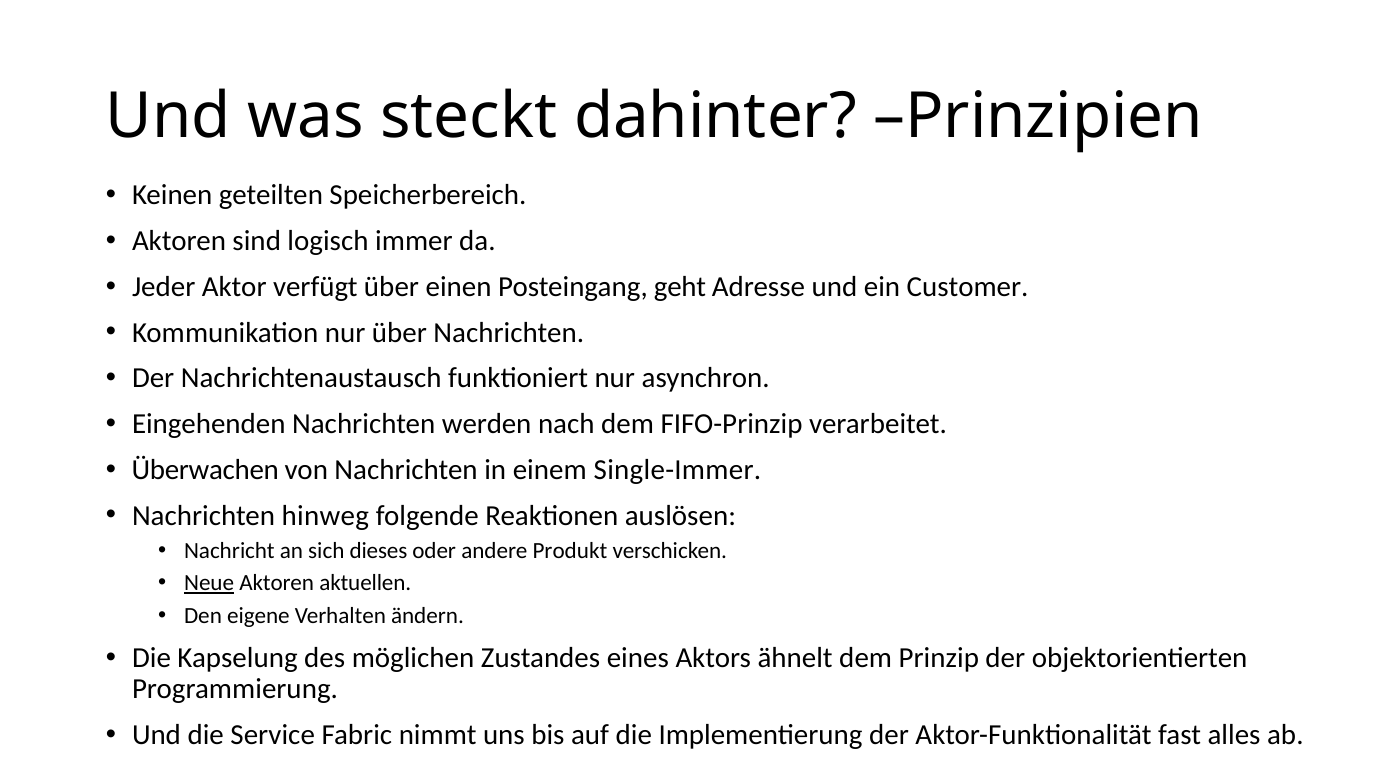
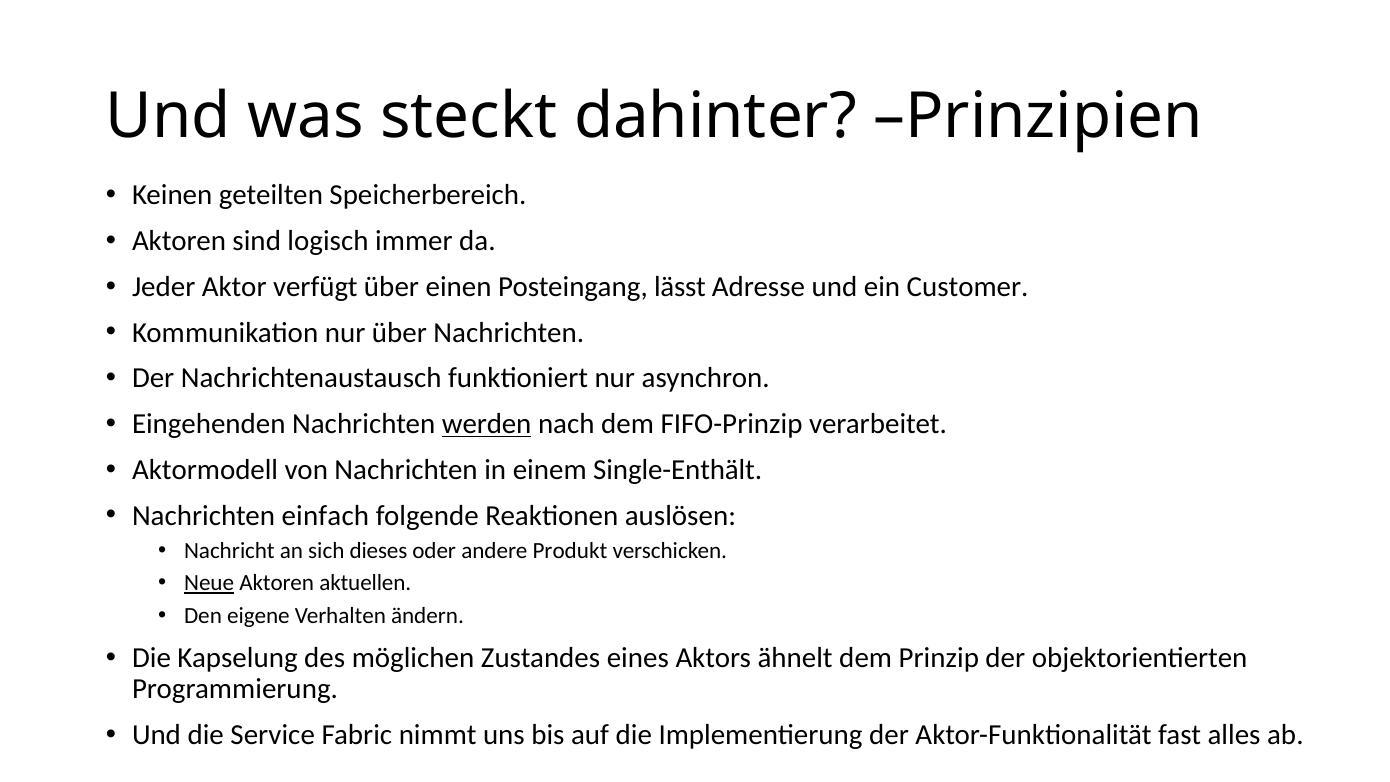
geht: geht -> lässt (680, 287)
werden underline: none -> present (487, 424)
Überwachen: Überwachen -> Aktormodell (205, 470)
Single-Immer: Single-Immer -> Single-Enthält (678, 470)
hinweg: hinweg -> einfach (325, 515)
